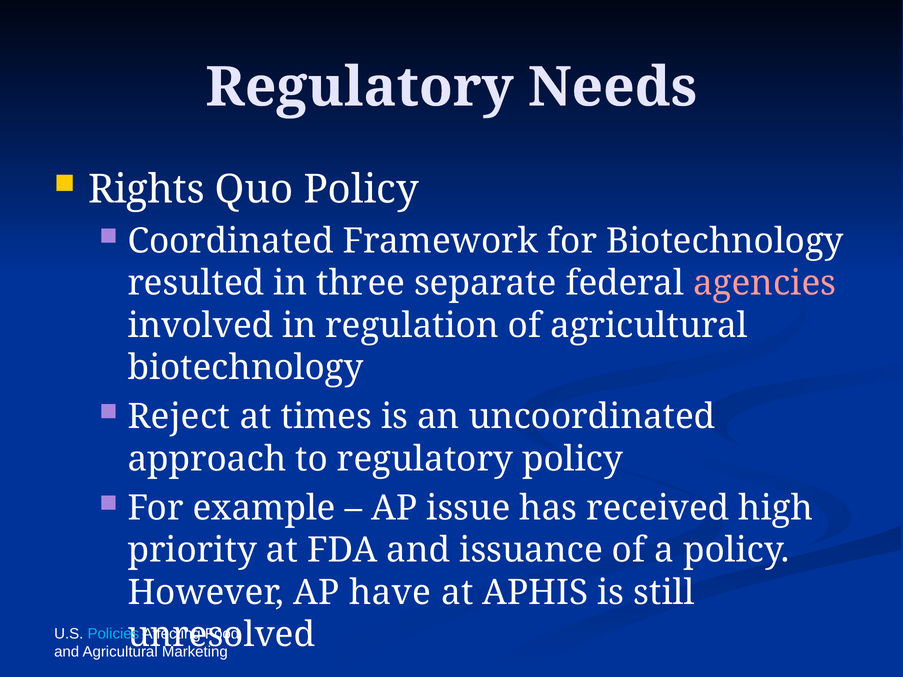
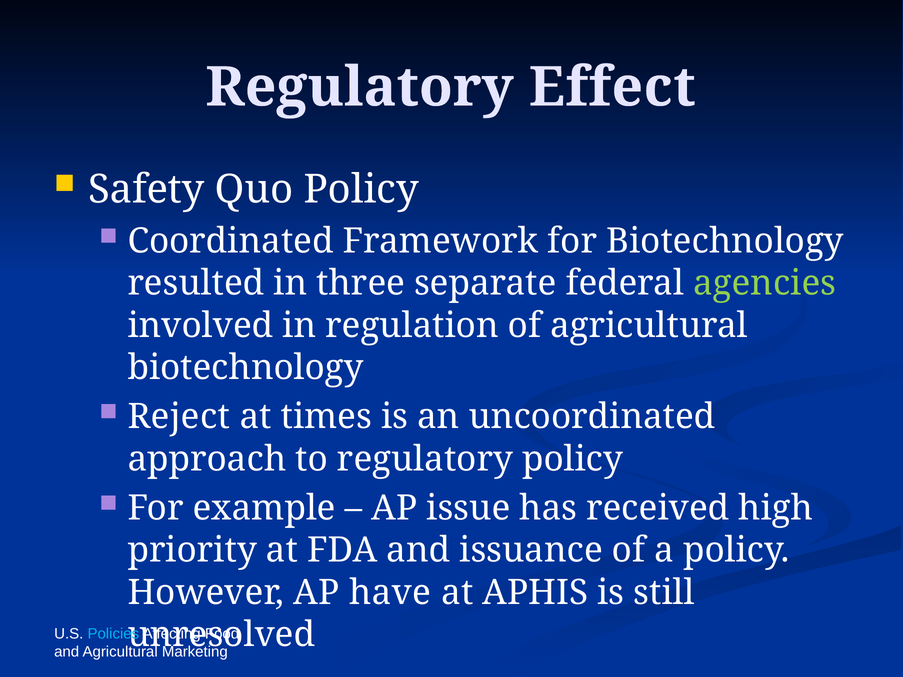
Needs: Needs -> Effect (612, 87)
Rights: Rights -> Safety (146, 189)
agencies colour: pink -> light green (765, 283)
